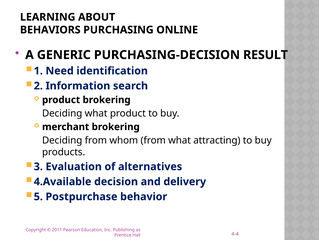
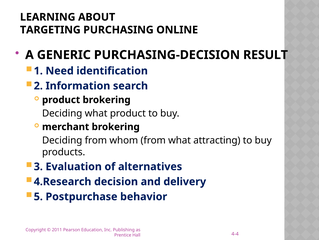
BEHAVIORS: BEHAVIORS -> TARGETING (50, 30)
4.Available: 4.Available -> 4.Research (63, 181)
